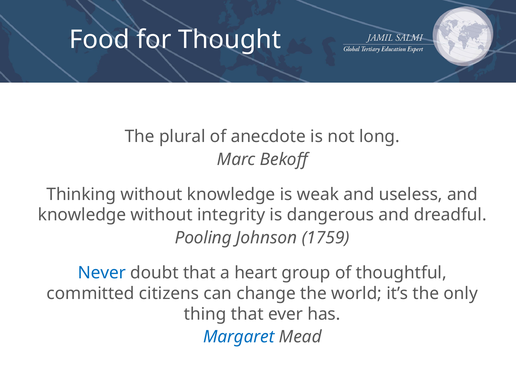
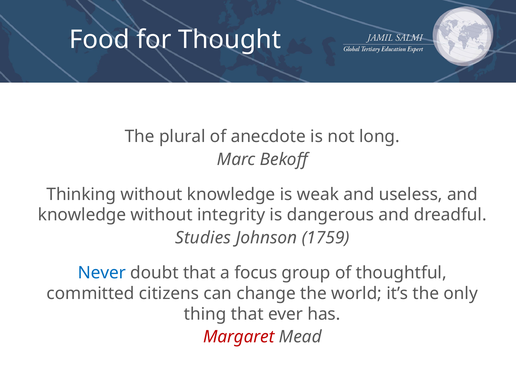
Pooling: Pooling -> Studies (203, 238)
heart: heart -> focus (256, 273)
Margaret colour: blue -> red (239, 337)
